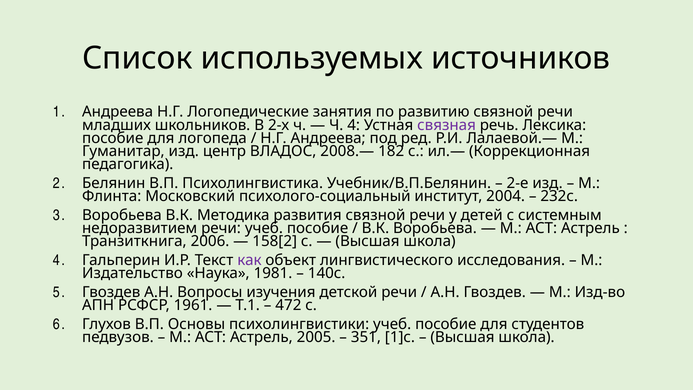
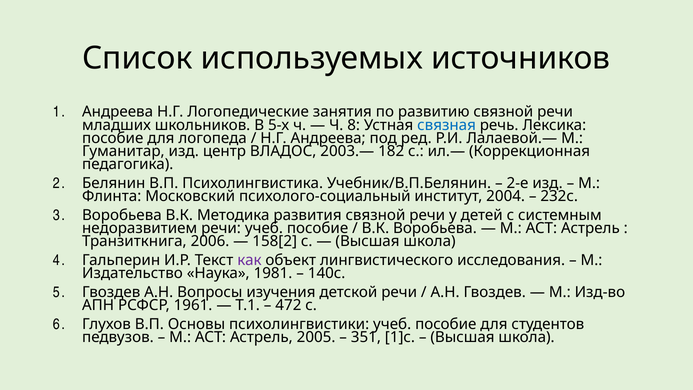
2-х: 2-х -> 5-х (279, 125)
Ч 4: 4 -> 8 (354, 125)
связная colour: purple -> blue (447, 125)
2008.—: 2008.— -> 2003.— (347, 151)
